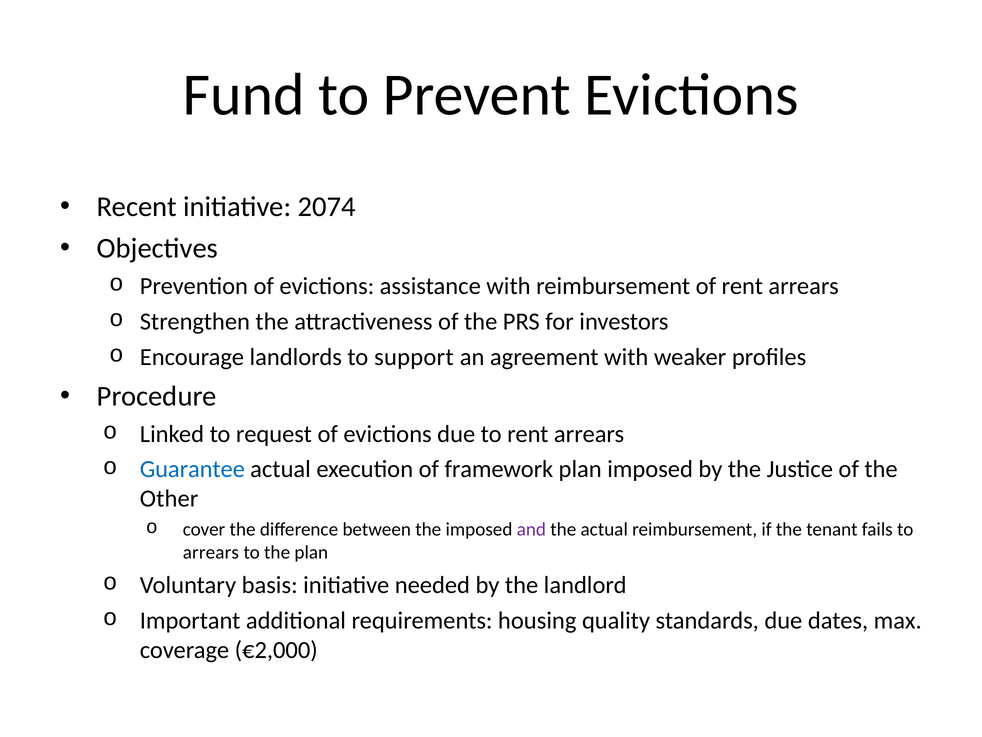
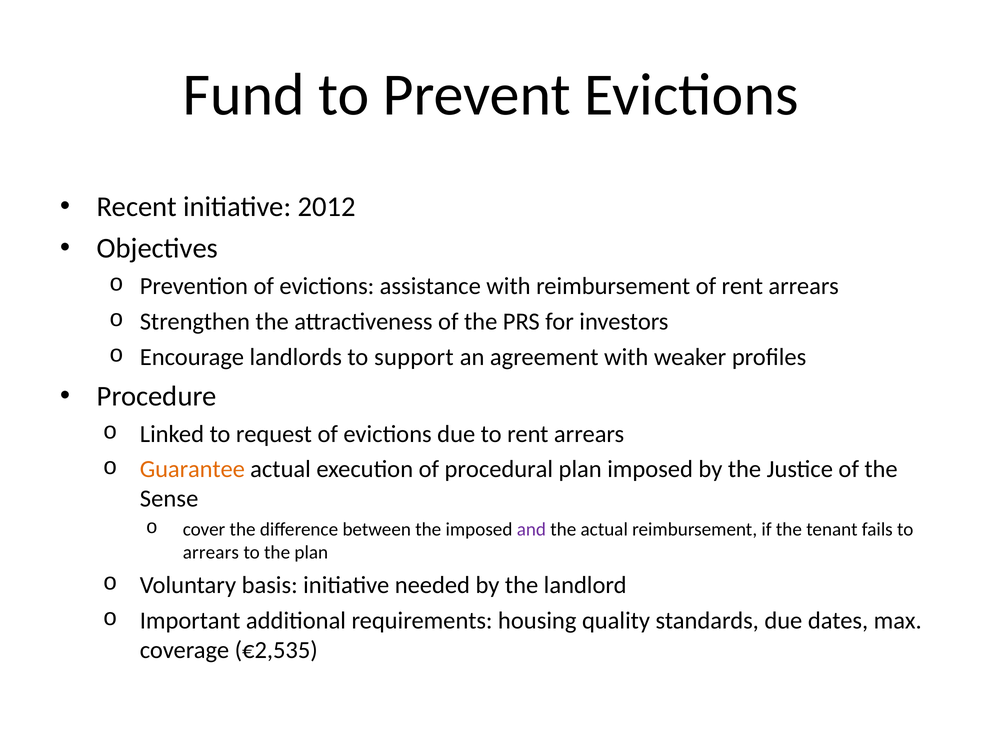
2074: 2074 -> 2012 (327, 207)
Guarantee colour: blue -> orange (192, 469)
framework: framework -> procedural (499, 469)
Other: Other -> Sense (169, 499)
€2,000: €2,000 -> €2,535 (276, 650)
